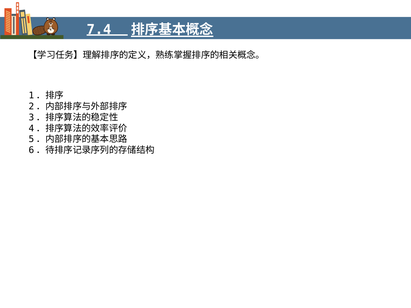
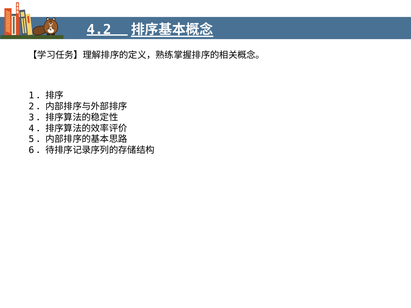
7.4: 7.4 -> 4.2 (99, 30)
